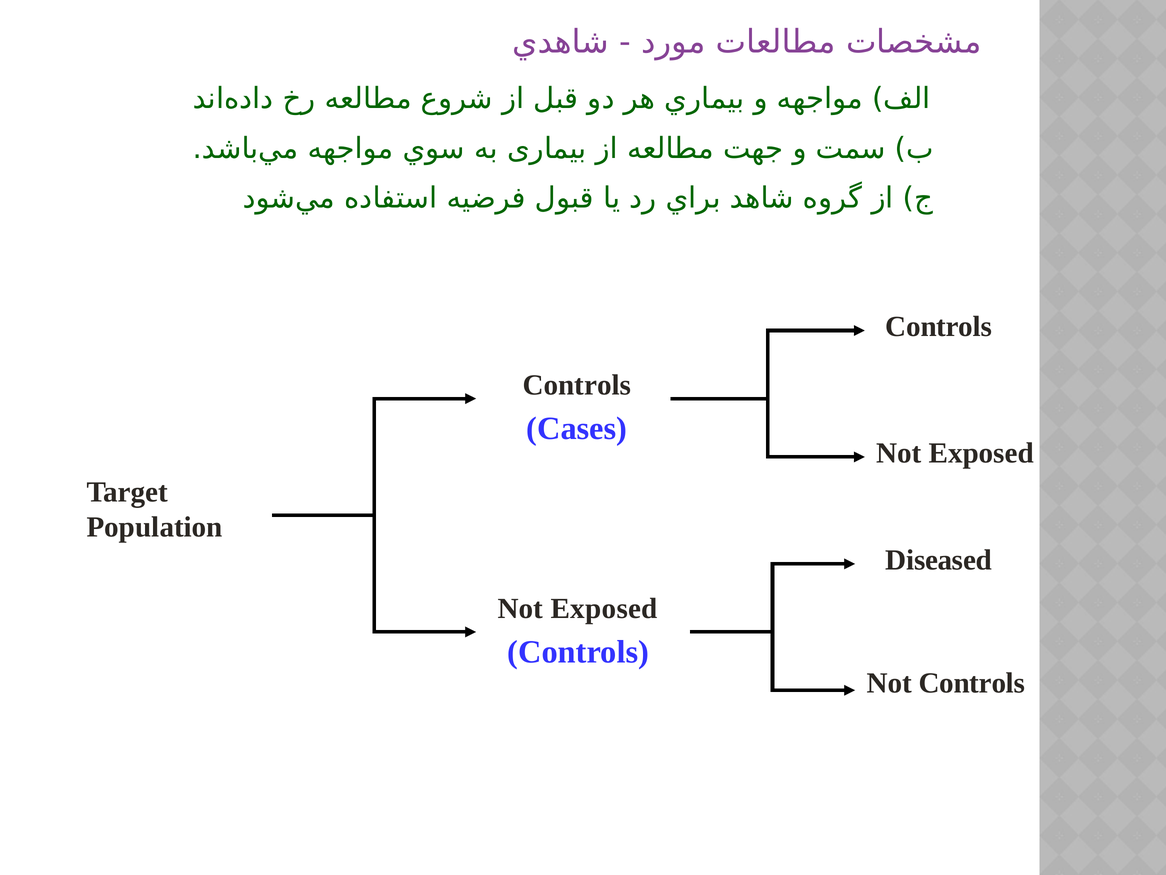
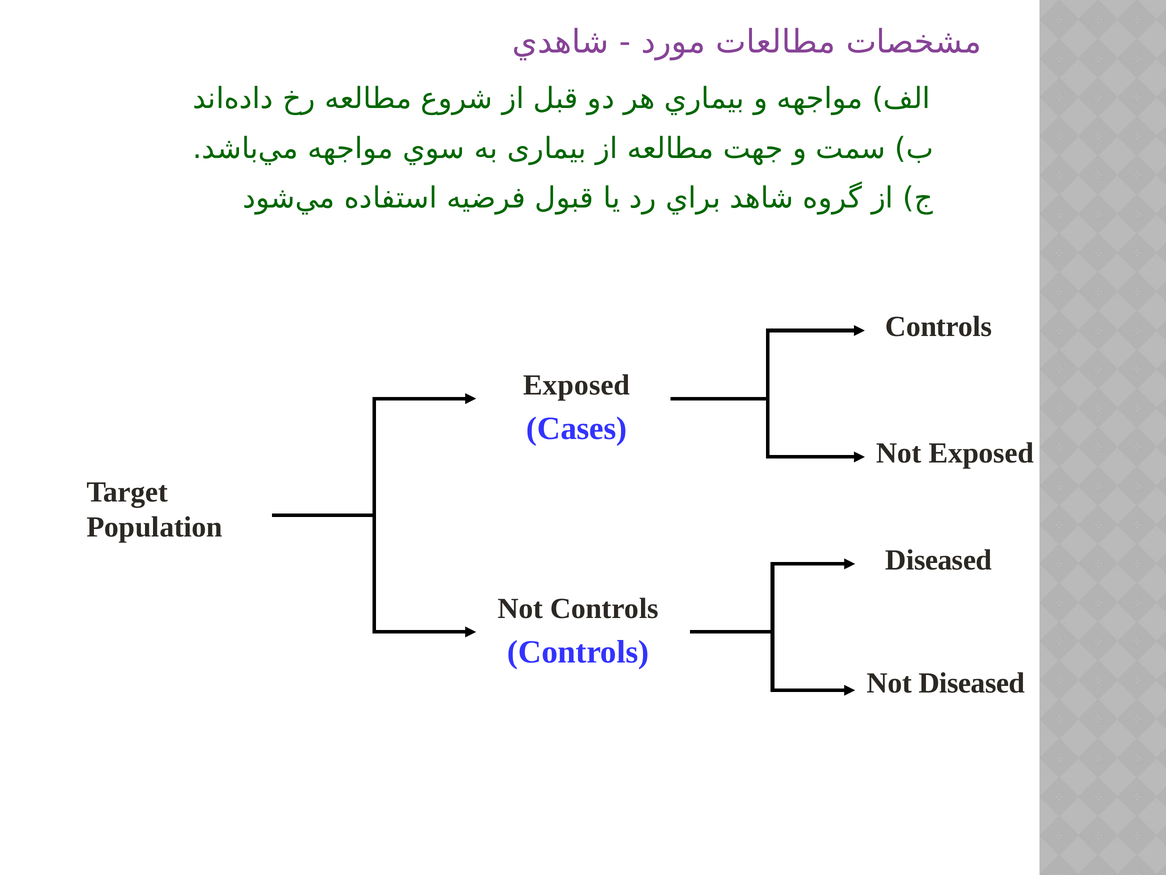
Controls: Controls -> Exposed (577, 385)
Exposed: Exposed -> Controls (604, 608)
Not Controls: Controls -> Diseased (972, 683)
